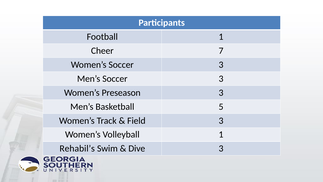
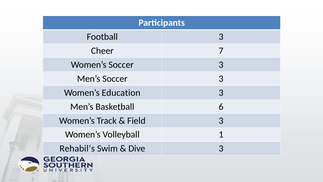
Football 1: 1 -> 3 (221, 37)
Preseason: Preseason -> Education (121, 93)
5: 5 -> 6 (221, 106)
